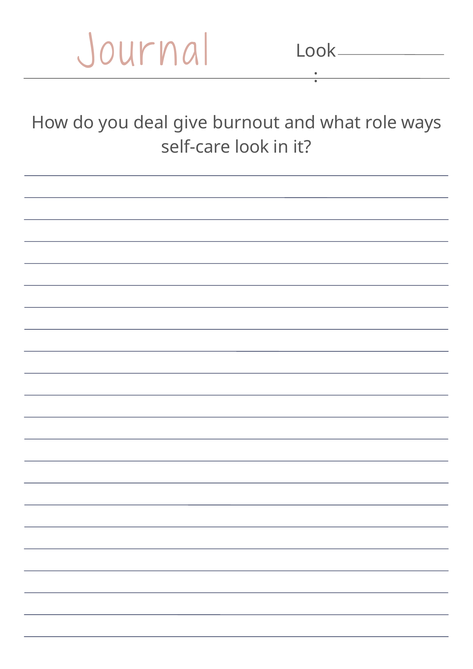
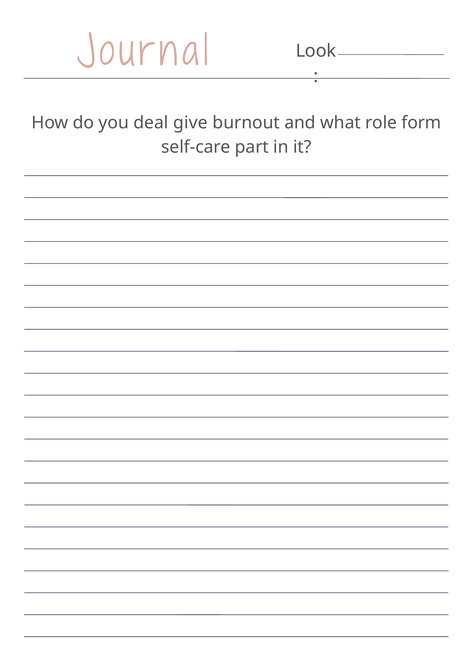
ways: ways -> form (421, 123)
self-care look: look -> part (252, 147)
